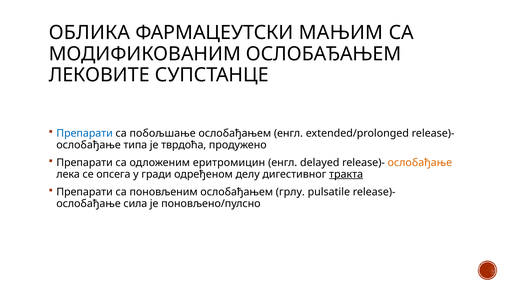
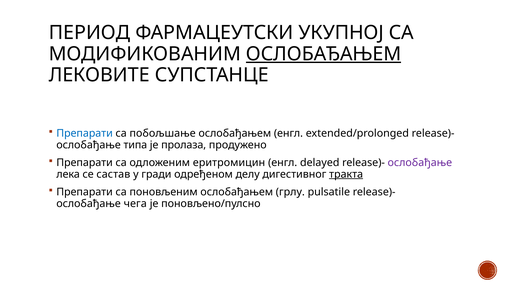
ОБЛИКА: ОБЛИКА -> ПЕРИОД (89, 33)
МАЊИМ: МАЊИМ -> УКУПНОЈ (341, 33)
ОСЛОБАЂАЊЕМ underline: none -> present (324, 54)
тврдоћа: тврдоћа -> пролаза (184, 145)
ослобађање colour: orange -> purple (420, 163)
опсега: опсега -> састав (113, 174)
сила: сила -> чега (135, 204)
